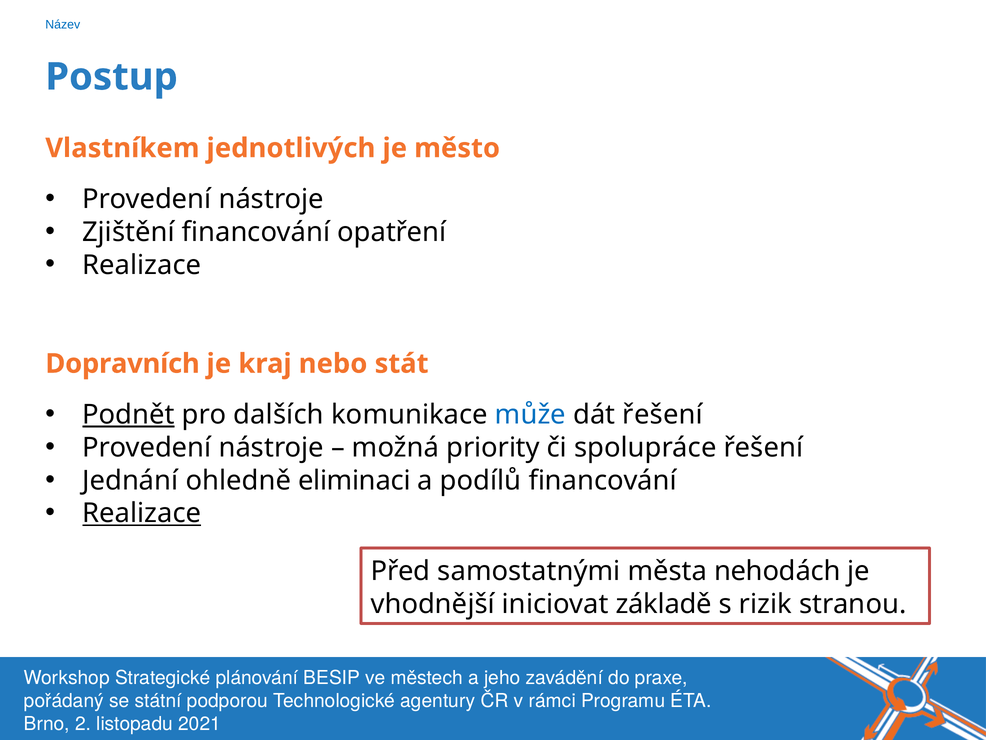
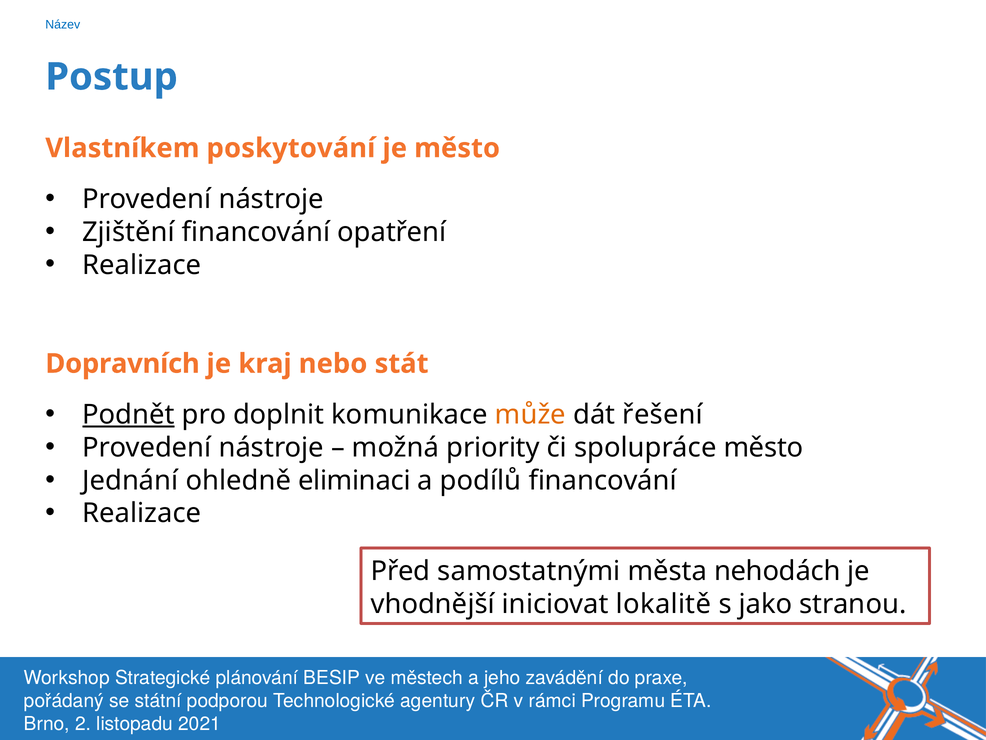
jednotlivých: jednotlivých -> poskytování (291, 148)
dalších: dalších -> doplnit (279, 414)
může colour: blue -> orange (530, 414)
spolupráce řešení: řešení -> město (763, 447)
Realizace underline: present -> none (142, 513)
základě: základě -> lokalitě (664, 604)
rizik: rizik -> jako (766, 604)
